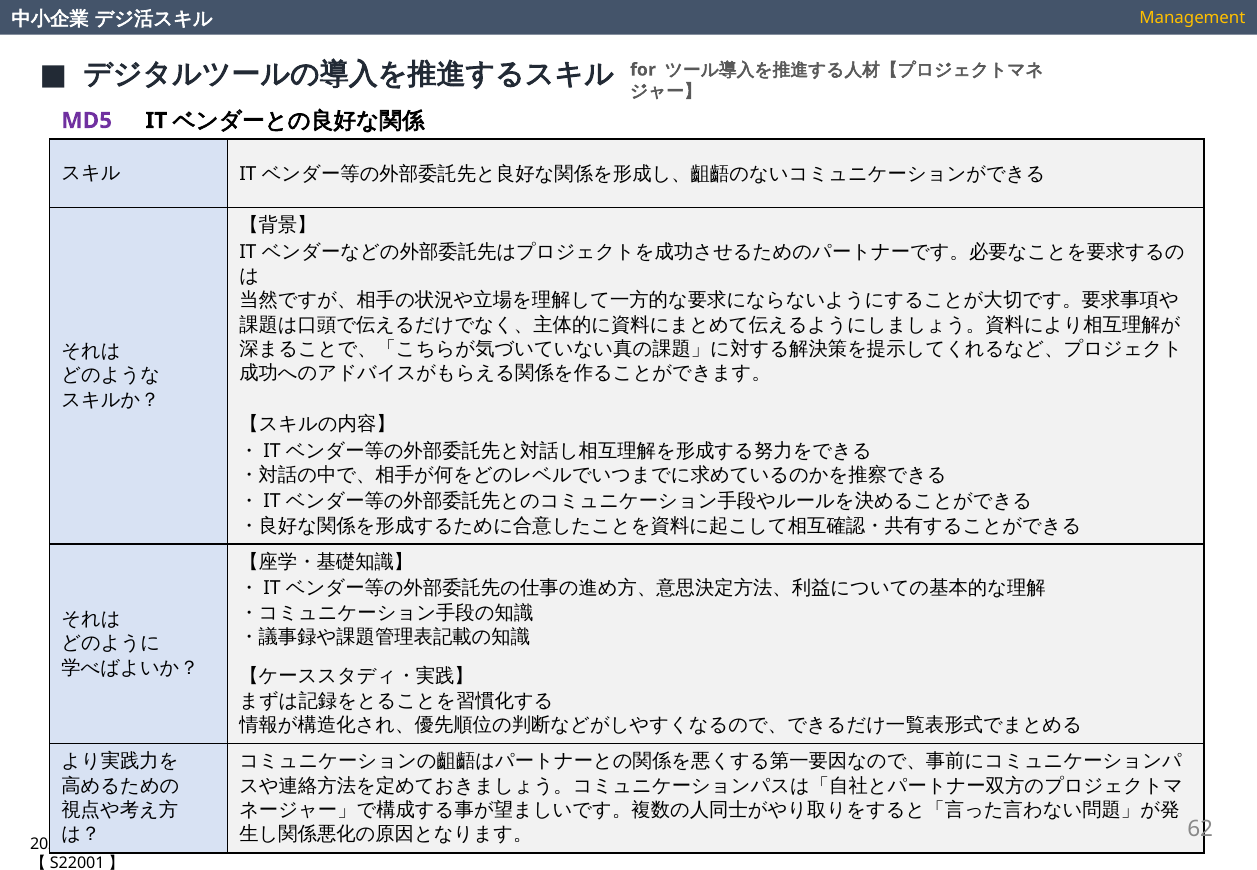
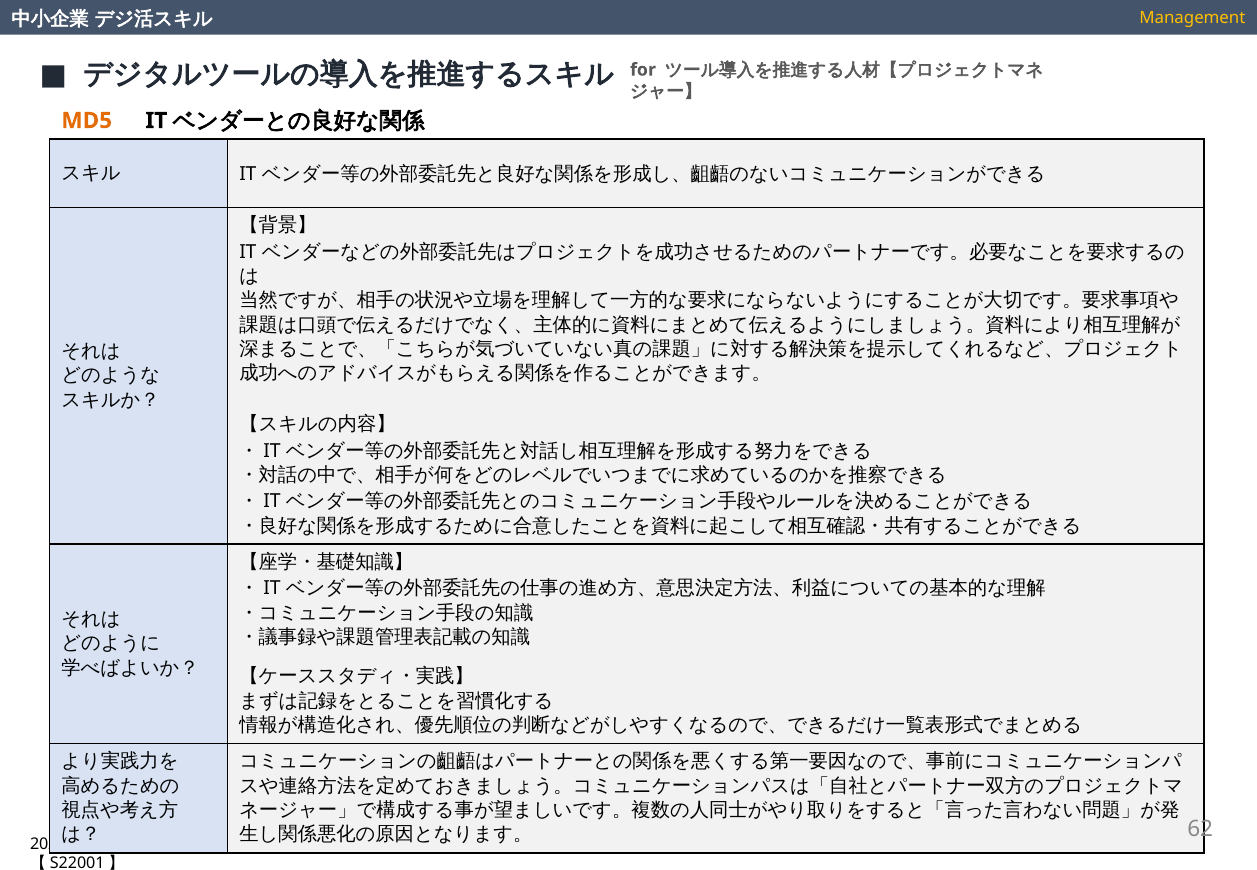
MD5 colour: purple -> orange (87, 121)
